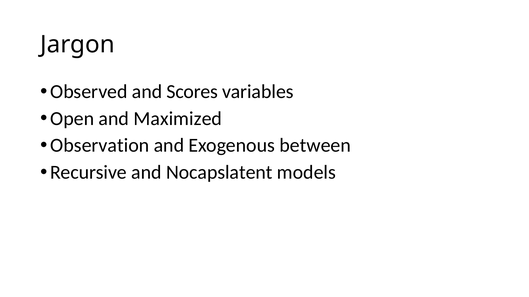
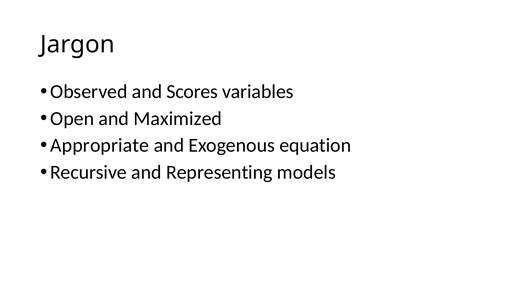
Observation: Observation -> Appropriate (100, 146)
between: between -> equation (315, 146)
Nocapslatent: Nocapslatent -> Representing (219, 173)
